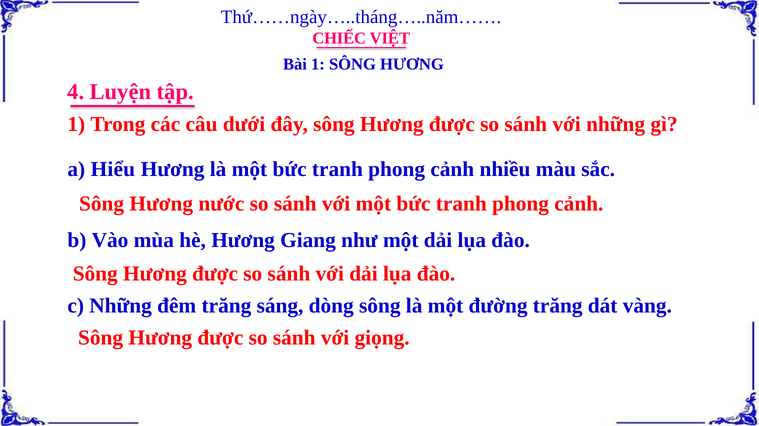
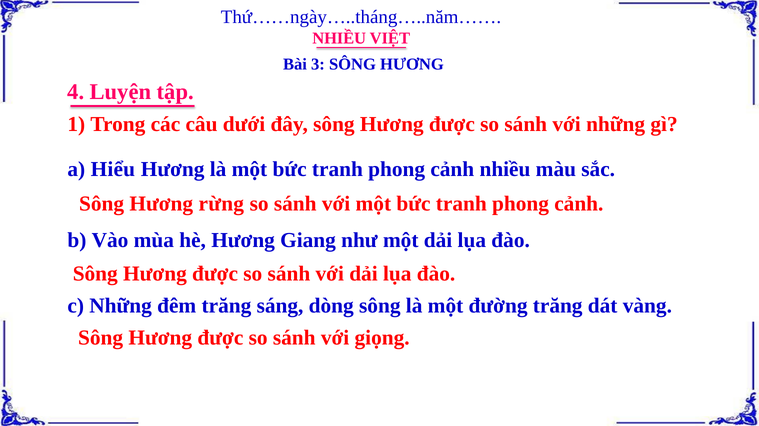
CHIẾC: CHIẾC -> NHIỀU (339, 38)
Bài 1: 1 -> 3 (318, 64)
nước: nước -> rừng (221, 204)
